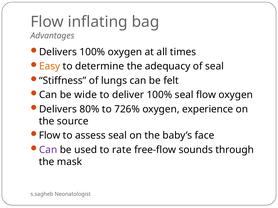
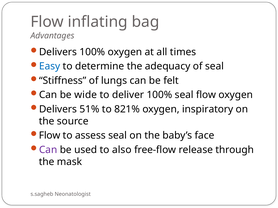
Easy colour: orange -> blue (50, 66)
80%: 80% -> 51% (89, 109)
726%: 726% -> 821% (127, 109)
experience: experience -> inspiratory (208, 109)
rate: rate -> also (122, 150)
sounds: sounds -> release (196, 150)
